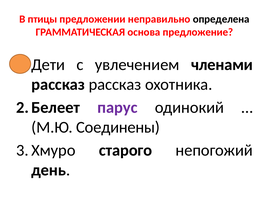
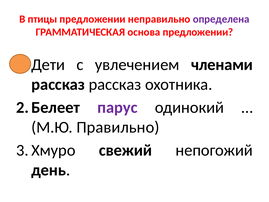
определена colour: black -> purple (221, 19)
основа предложение: предложение -> предложении (198, 32)
Соединены: Соединены -> Правильно (118, 127)
старого: старого -> свежий (126, 150)
